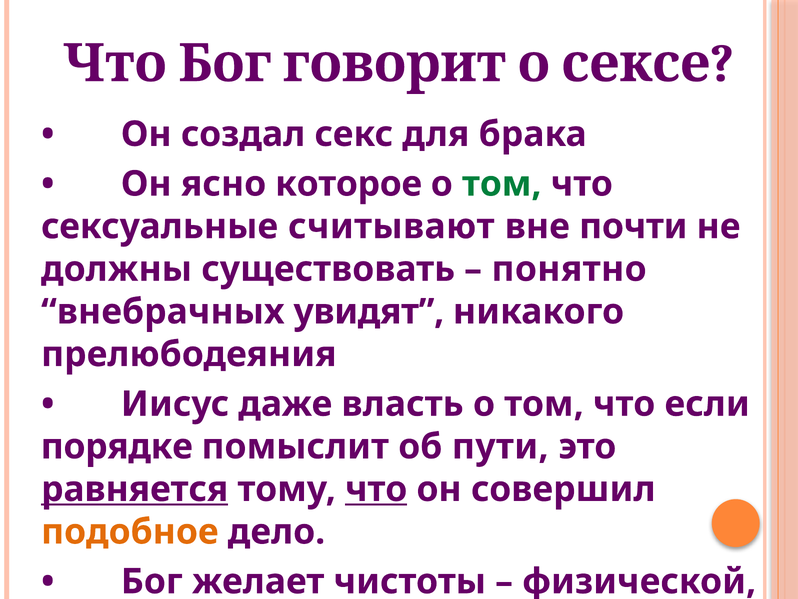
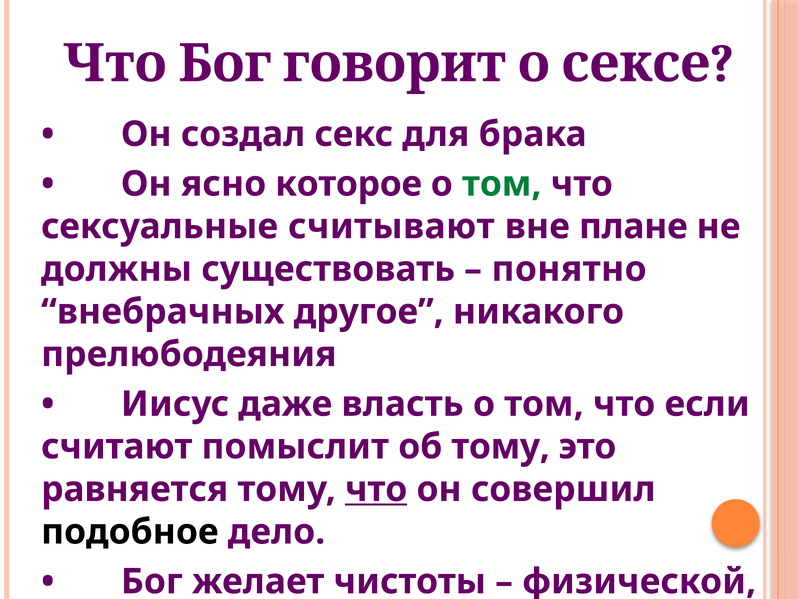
почти: почти -> плане (633, 226)
увидят: увидят -> другое (369, 311)
порядке: порядке -> считают (117, 446)
об пути: пути -> тому (501, 446)
равняется underline: present -> none (135, 489)
подобное colour: orange -> black (130, 531)
